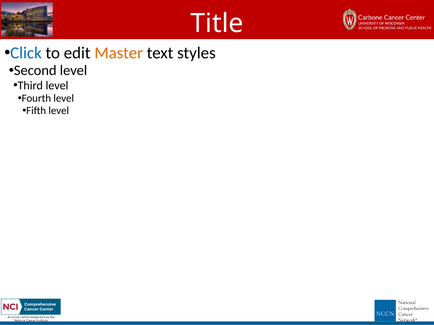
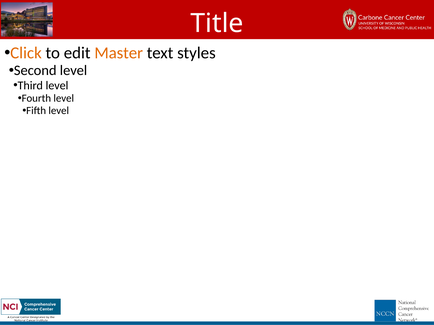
Click colour: blue -> orange (26, 53)
